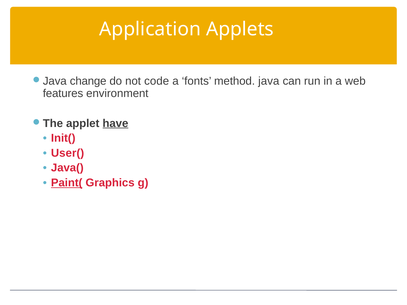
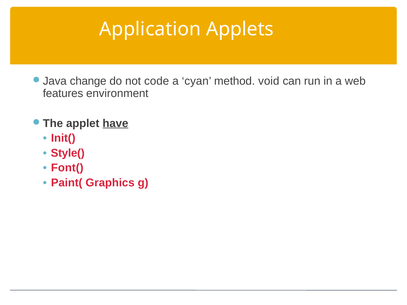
fonts: fonts -> cyan (197, 81)
java: java -> void (269, 81)
User(: User( -> Style( (68, 153)
Java(: Java( -> Font( (67, 168)
Paint( underline: present -> none (67, 183)
